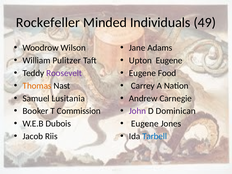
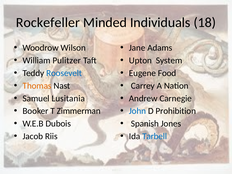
49: 49 -> 18 (205, 22)
Upton Eugene: Eugene -> System (169, 60)
Roosevelt colour: purple -> blue (64, 73)
Commission: Commission -> Zimmerman (79, 111)
John colour: purple -> blue (137, 111)
Dominican: Dominican -> Prohibition (176, 111)
Eugene: Eugene -> Spanish (145, 124)
